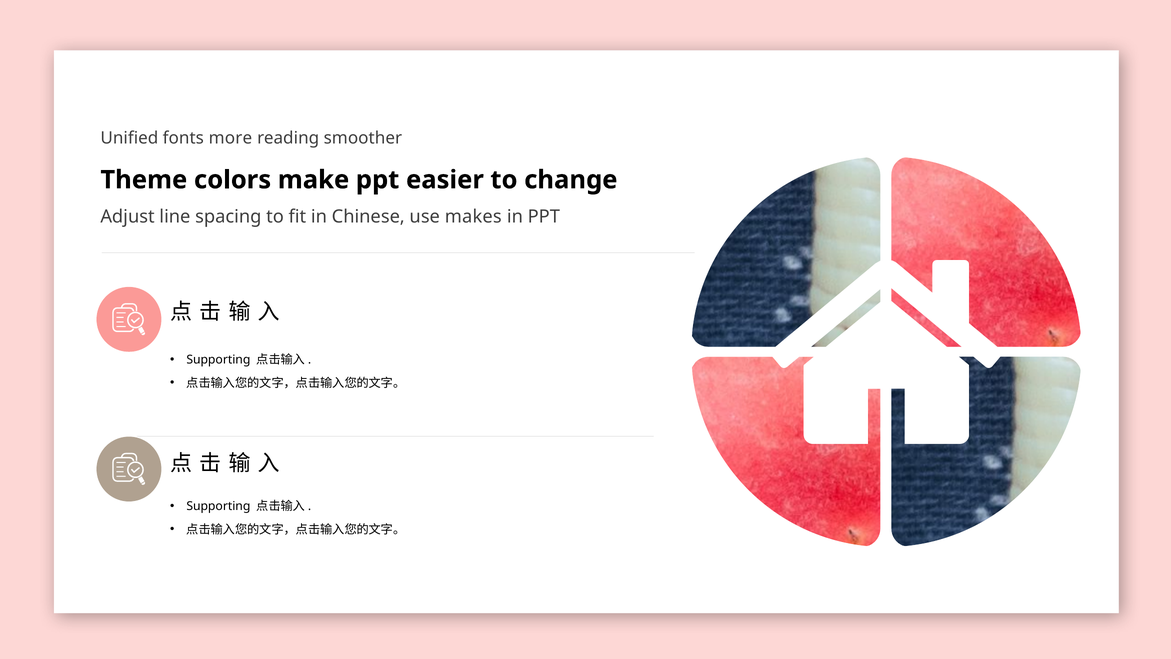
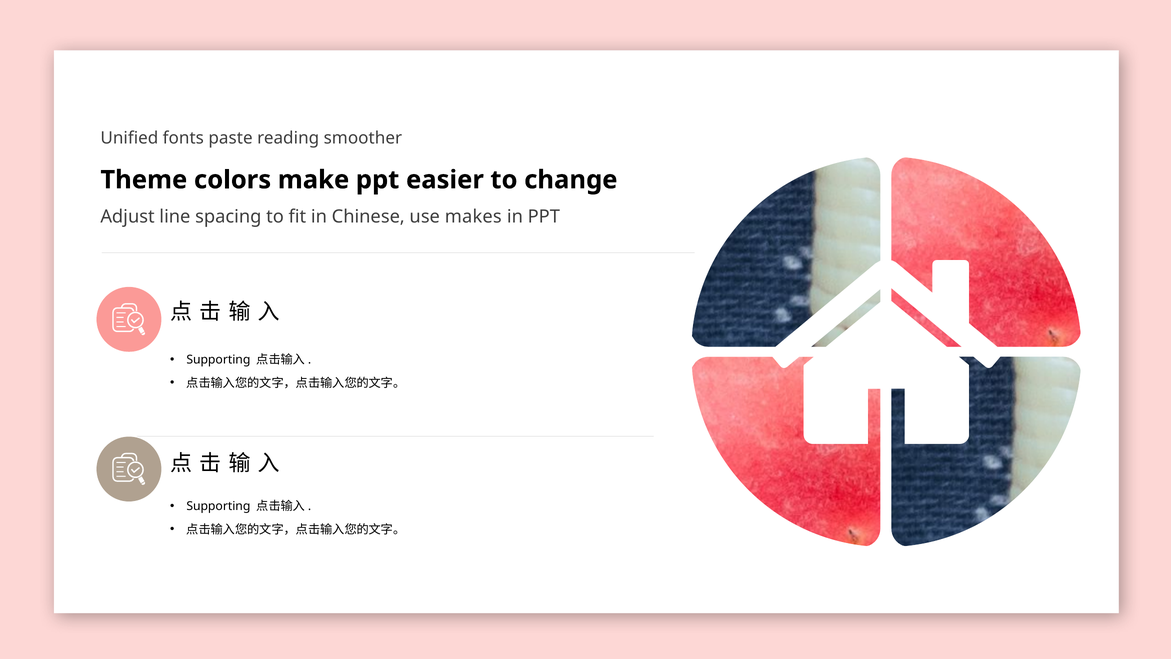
more: more -> paste (231, 138)
